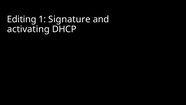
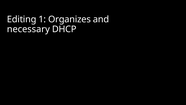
Signature: Signature -> Organizes (69, 19)
activating: activating -> necessary (28, 29)
